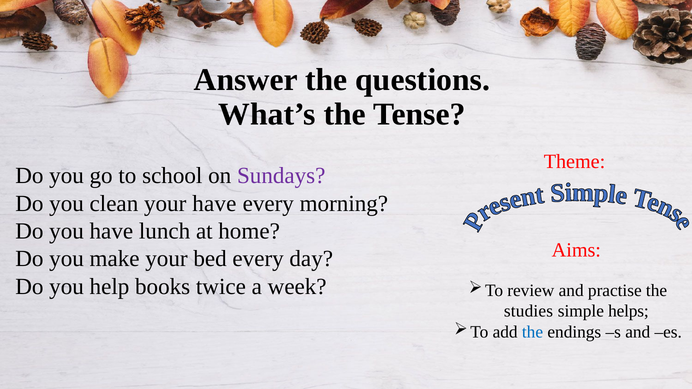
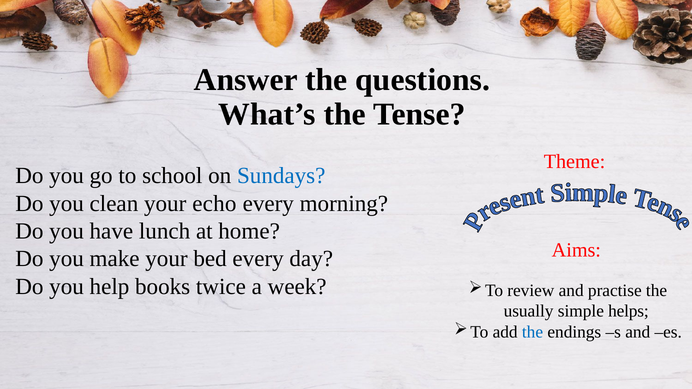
Sundays colour: purple -> blue (281, 176)
your have: have -> echo (214, 204)
studies: studies -> usually (529, 311)
